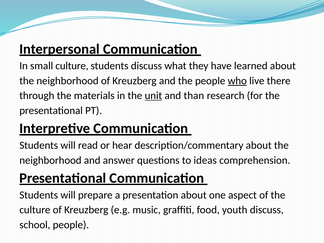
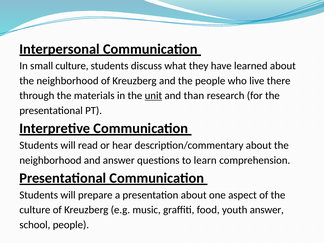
who underline: present -> none (237, 81)
ideas: ideas -> learn (205, 160)
youth discuss: discuss -> answer (267, 210)
